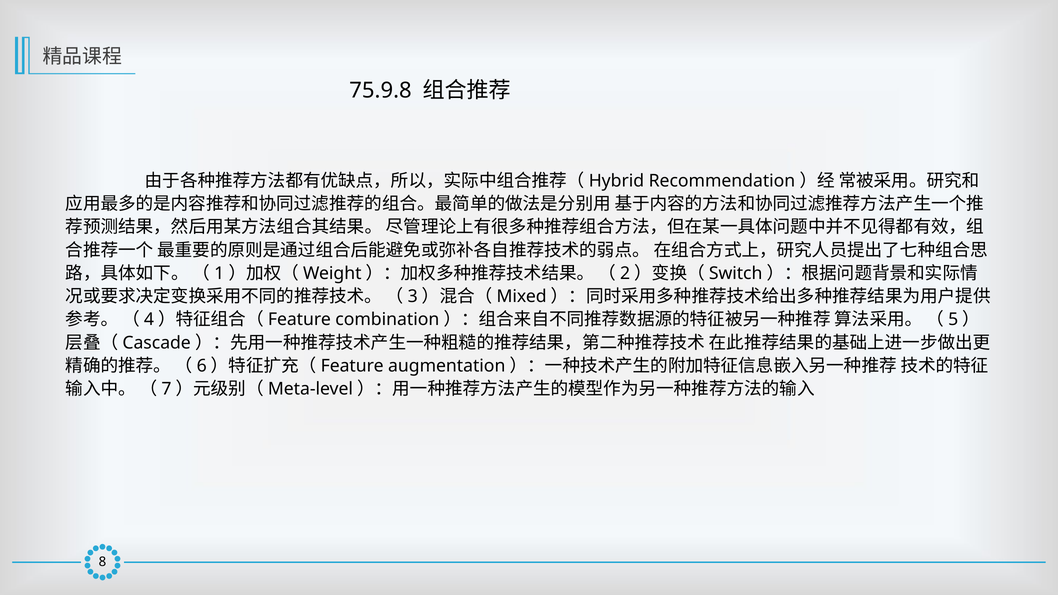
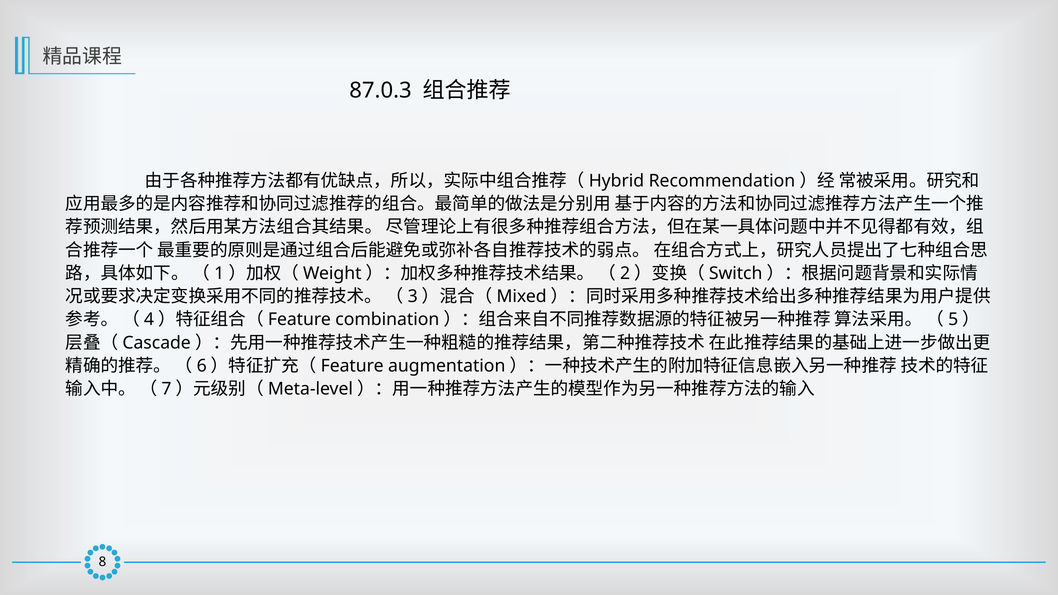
75.9.8: 75.9.8 -> 87.0.3 (381, 90)
